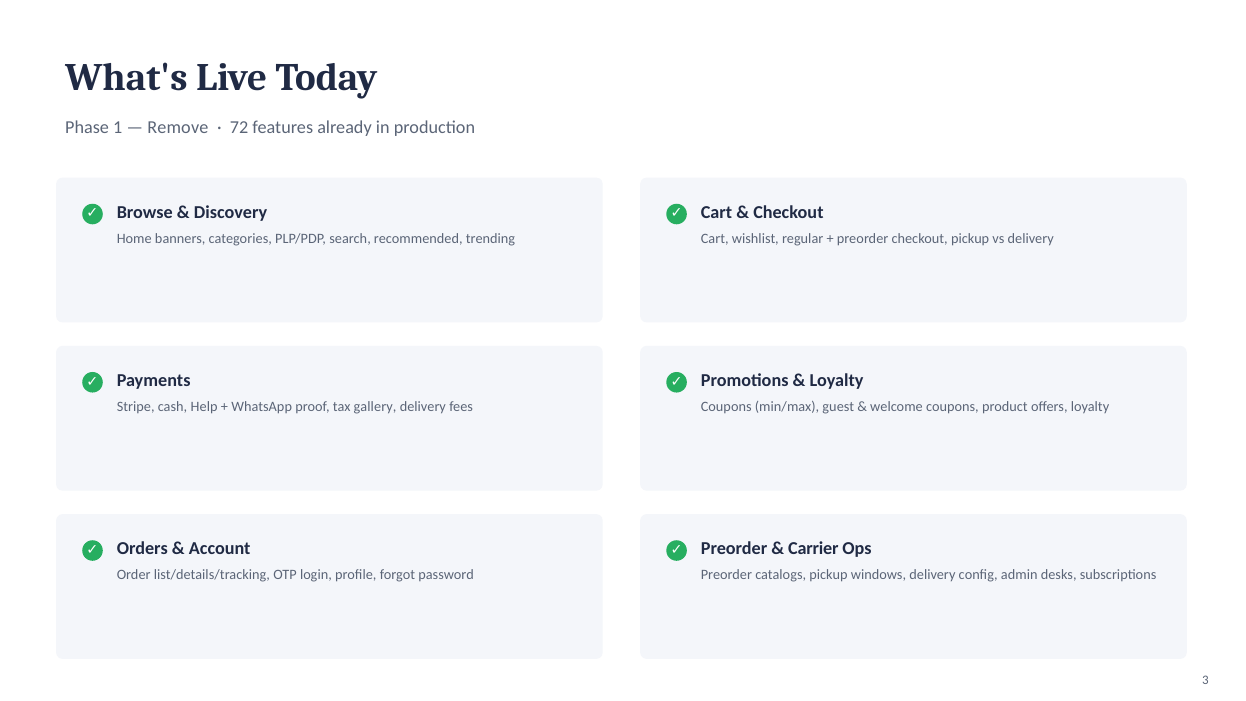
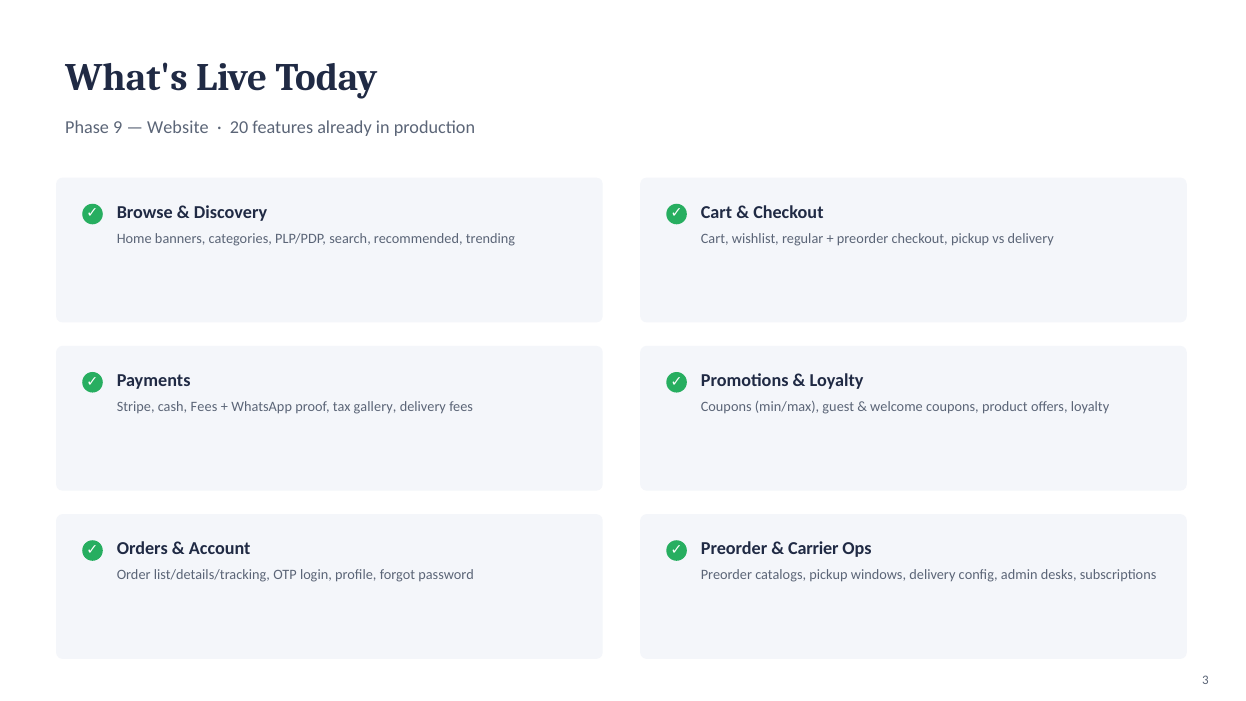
1: 1 -> 9 (118, 127)
Remove: Remove -> Website (178, 127)
72: 72 -> 20 (239, 127)
cash Help: Help -> Fees (204, 407)
